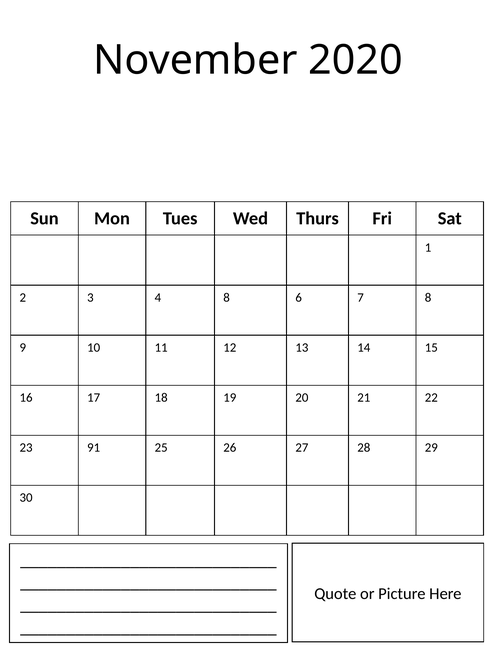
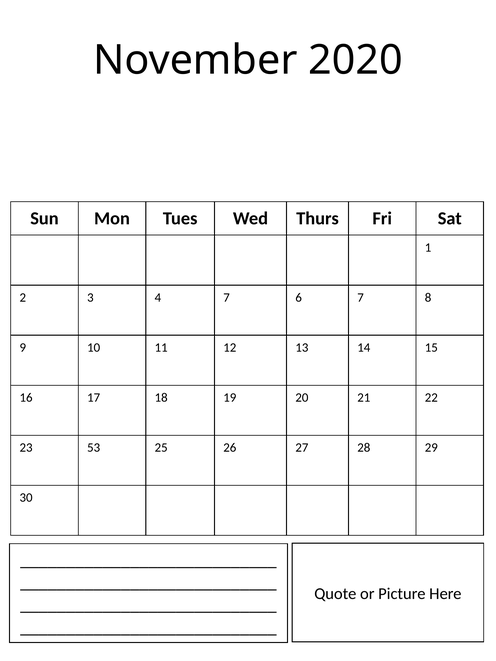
4 8: 8 -> 7 (227, 298)
91: 91 -> 53 (94, 448)
